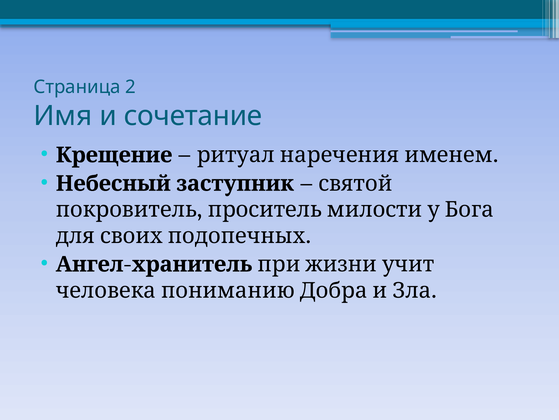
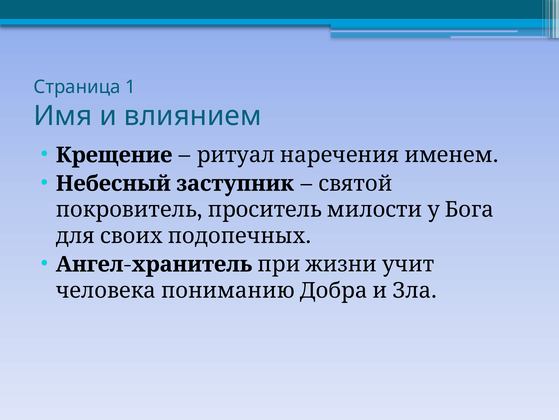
2: 2 -> 1 (131, 87)
сочетание: сочетание -> влиянием (193, 116)
